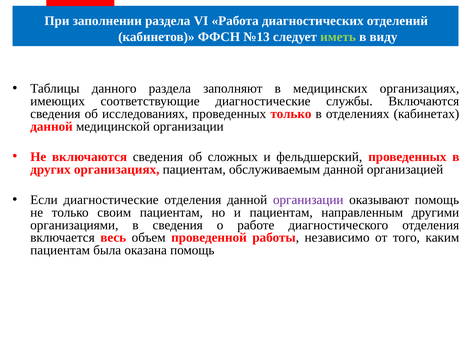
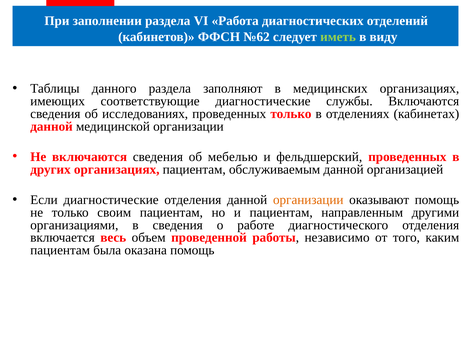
№13: №13 -> №62 (257, 37)
сложных: сложных -> мебелью (233, 157)
организации colour: purple -> orange (308, 200)
